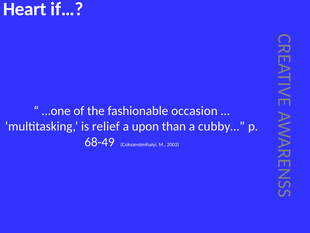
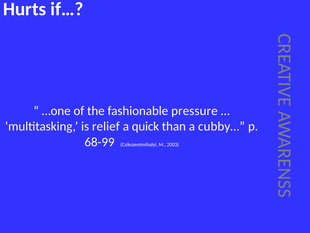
Heart: Heart -> Hurts (25, 9)
occasion: occasion -> pressure (194, 111)
upon: upon -> quick (145, 126)
68-49: 68-49 -> 68-99 (100, 142)
